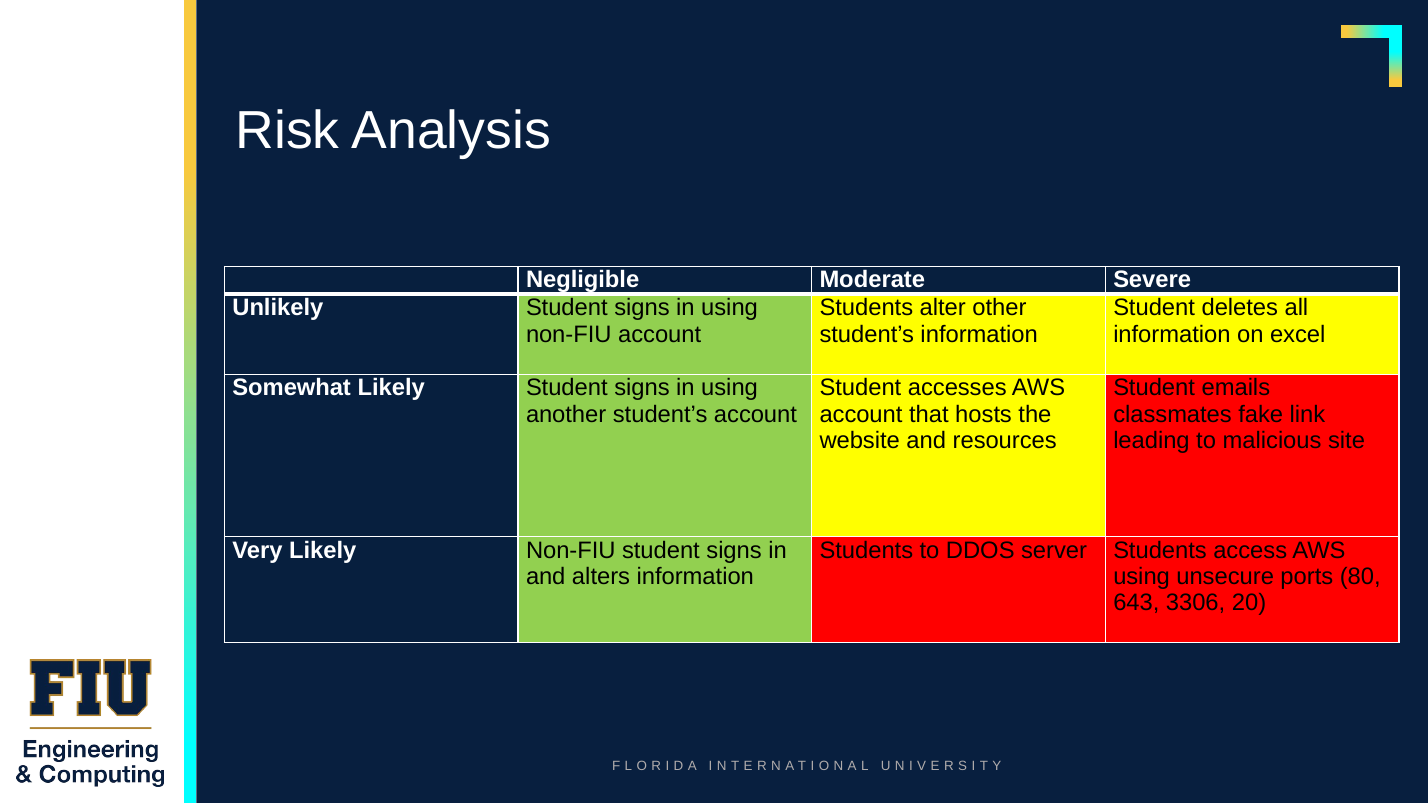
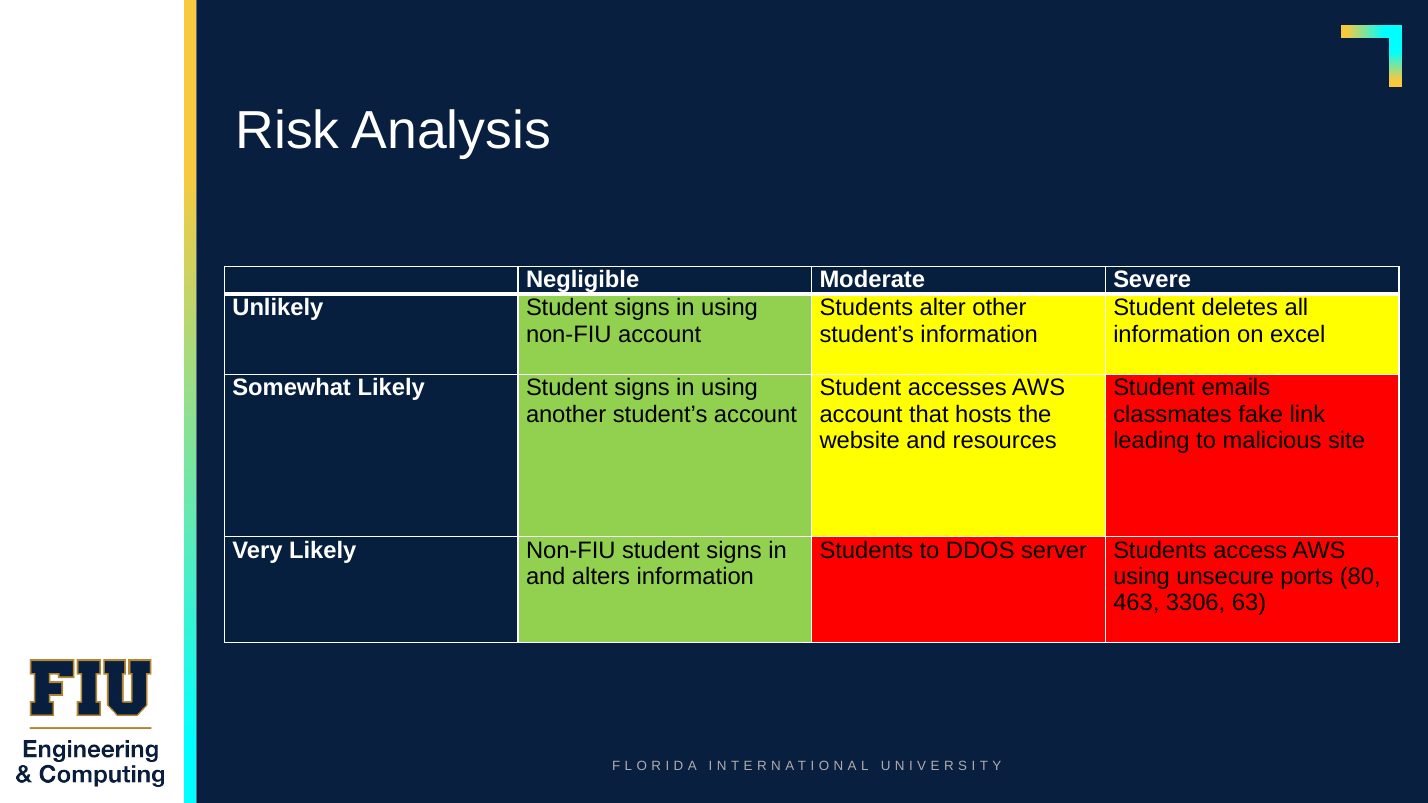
643: 643 -> 463 (1136, 603)
20: 20 -> 63 (1249, 603)
